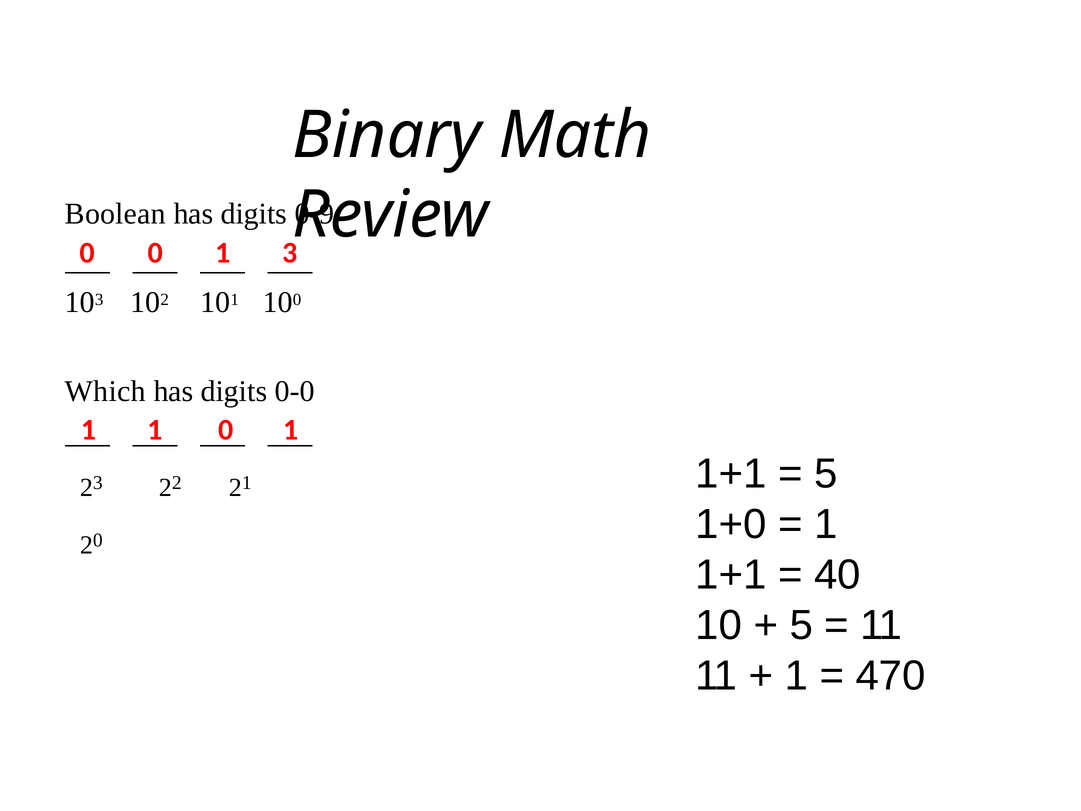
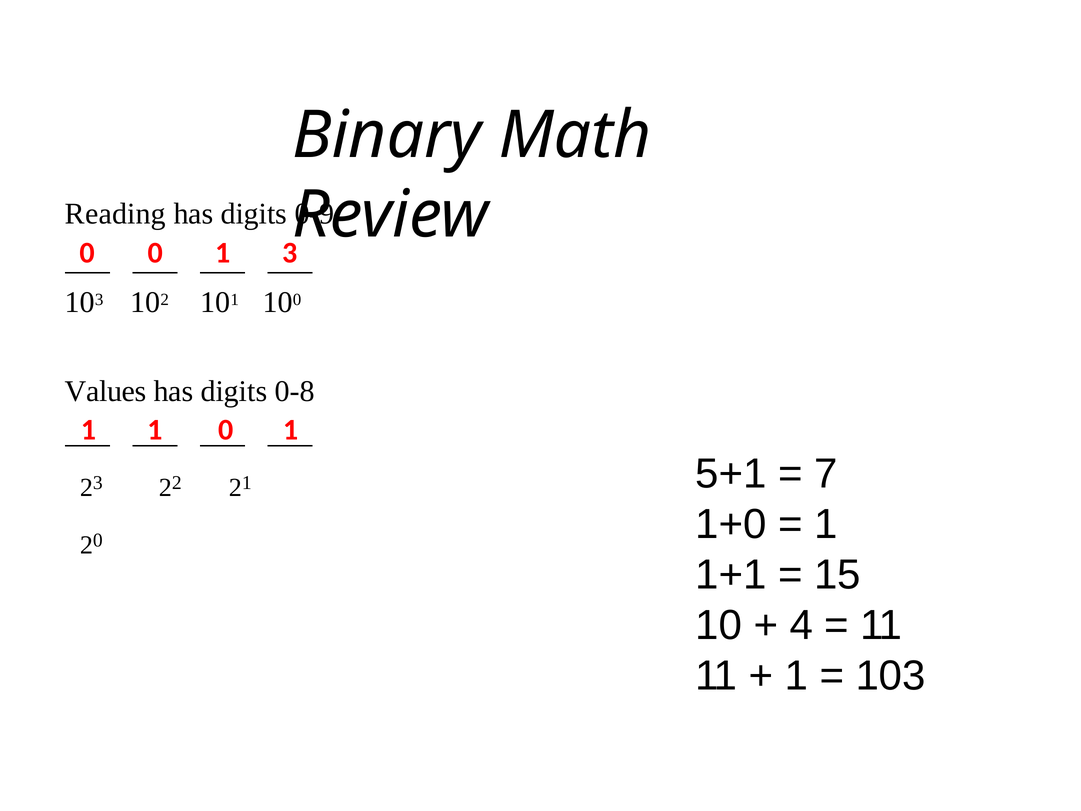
Boolean: Boolean -> Reading (115, 214)
Which: Which -> Values (106, 391)
0-0: 0-0 -> 0-8 (295, 391)
1+1: 1+1 -> 5+1 (731, 474)
5: 5 -> 7 (826, 474)
40: 40 -> 15 (838, 575)
5: 5 -> 4 (801, 625)
470: 470 -> 103 (891, 676)
